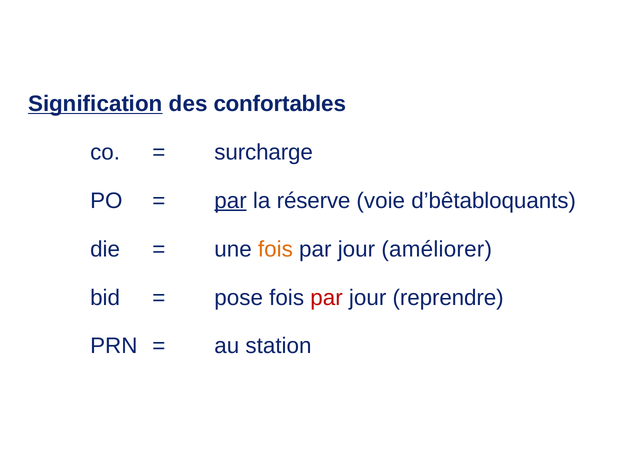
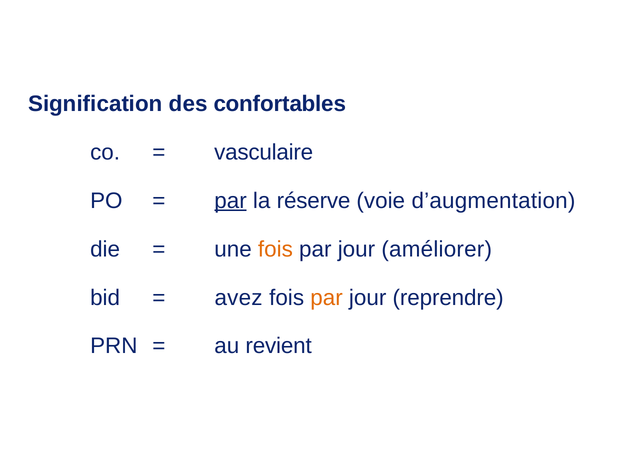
Signification underline: present -> none (95, 104)
surcharge: surcharge -> vasculaire (264, 152)
d’bêtabloquants: d’bêtabloquants -> d’augmentation (493, 201)
pose: pose -> avez (239, 297)
par colour: red -> orange (327, 297)
station: station -> revient (279, 346)
